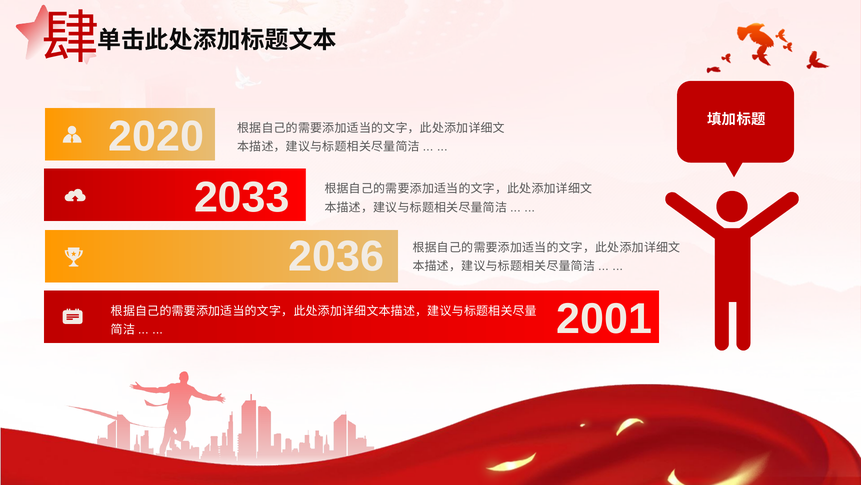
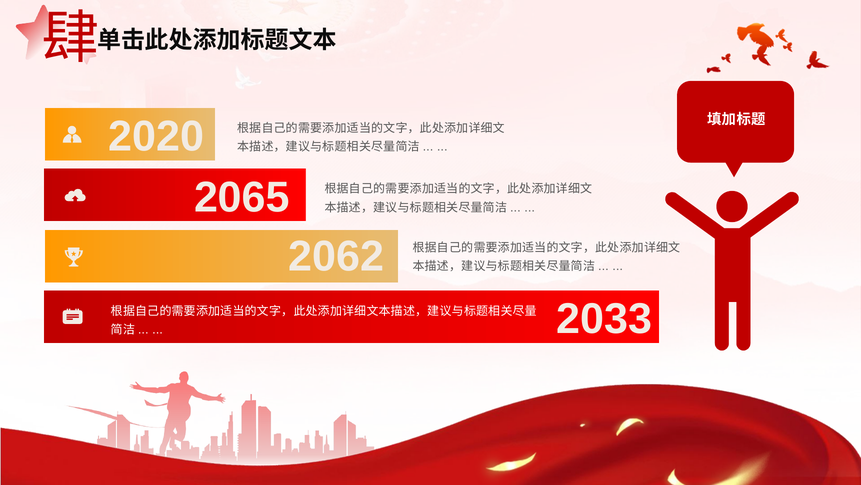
2033: 2033 -> 2065 (242, 197)
2036: 2036 -> 2062 (336, 256)
2001: 2001 -> 2033 (604, 318)
